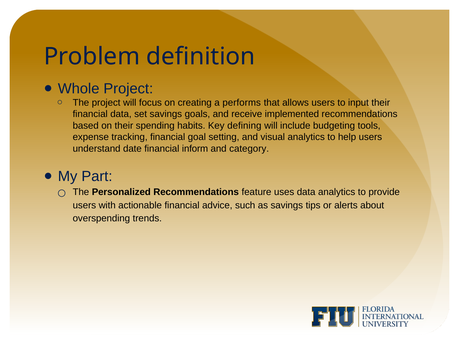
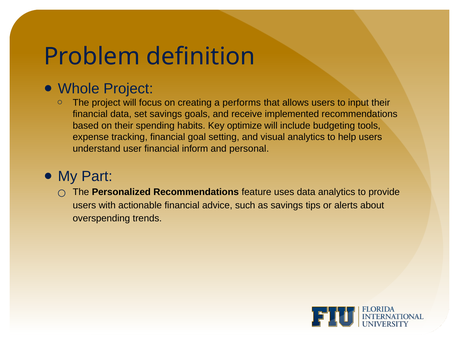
defining: defining -> optimize (244, 126)
date: date -> user (132, 149)
category: category -> personal (249, 149)
